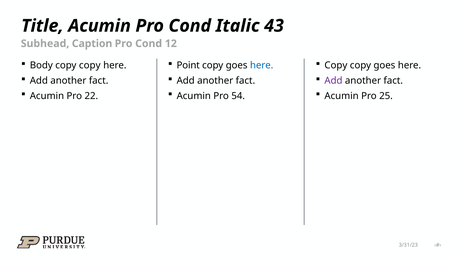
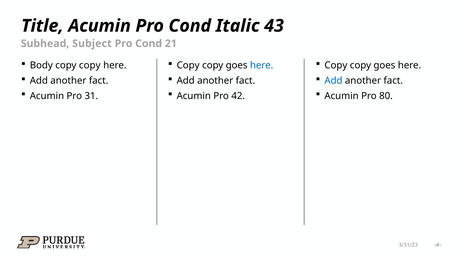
Caption: Caption -> Subject (92, 44)
12: 12 -> 21 (171, 44)
Point: Point -> Copy (188, 65)
Add colour: purple -> blue (333, 81)
22: 22 -> 31 (91, 96)
54: 54 -> 42 (238, 96)
25: 25 -> 80 (386, 96)
